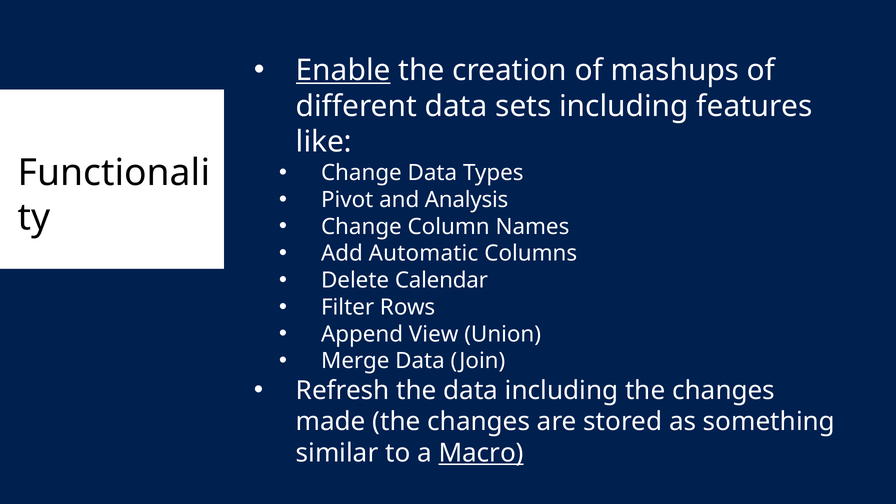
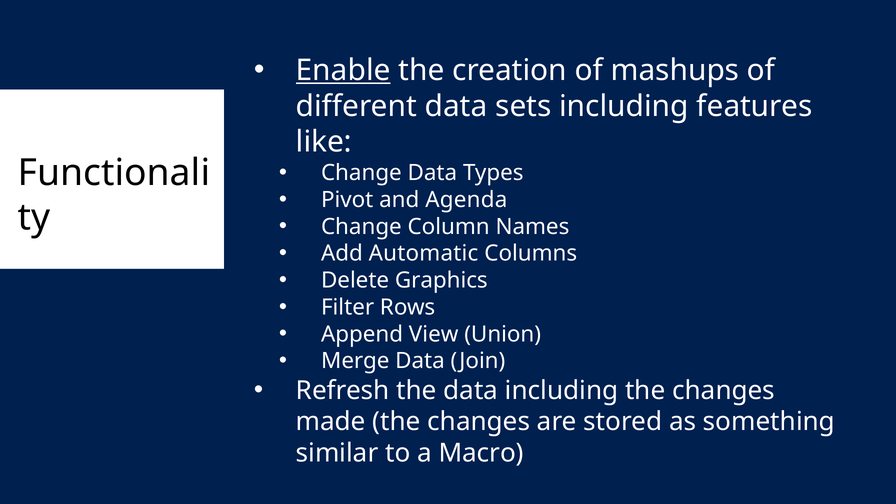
Analysis: Analysis -> Agenda (466, 200)
Calendar: Calendar -> Graphics (441, 280)
Macro underline: present -> none (481, 453)
